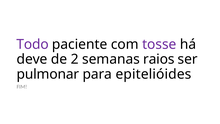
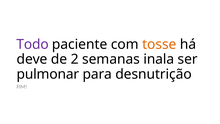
tosse colour: purple -> orange (159, 44)
raios: raios -> inala (159, 59)
epitelióides: epitelióides -> desnutrição (154, 74)
